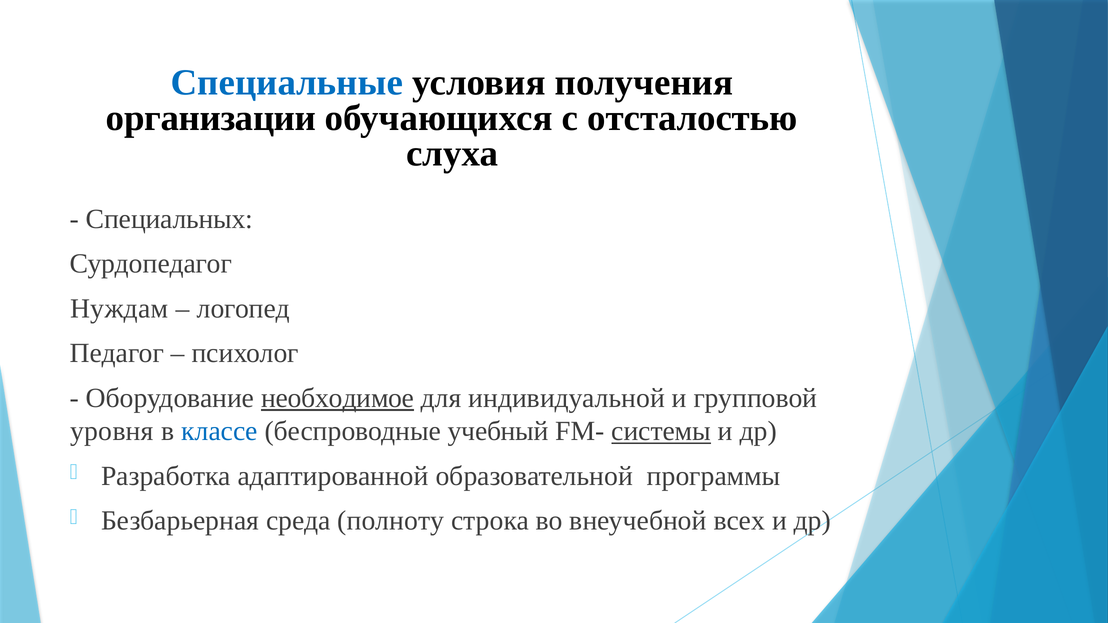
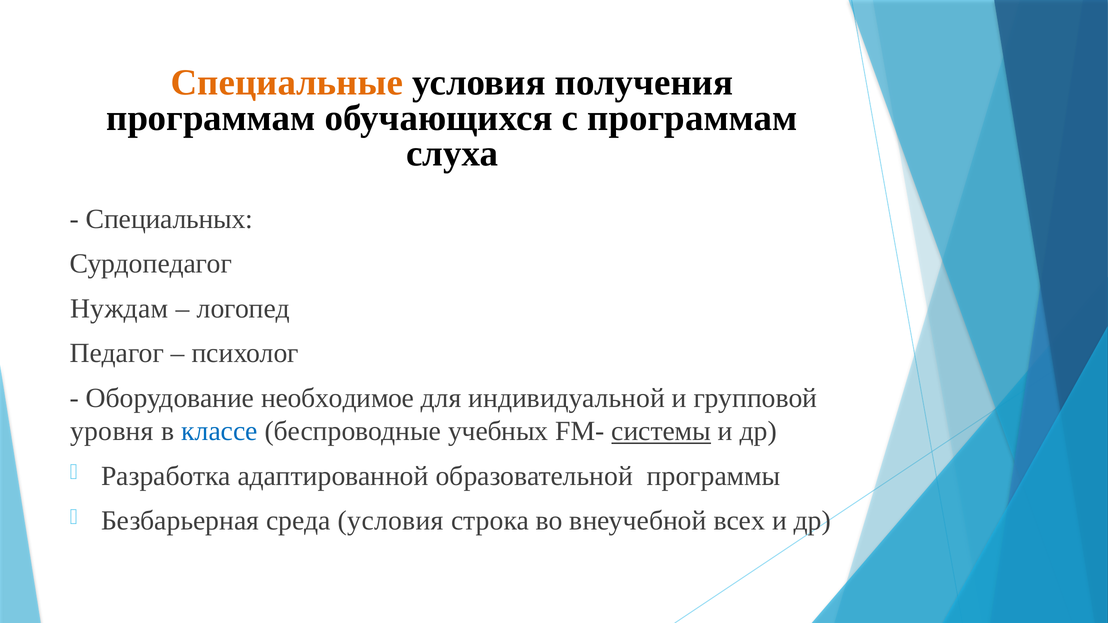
Специальные colour: blue -> orange (287, 83)
организации: организации -> программам (211, 118)
с отсталостью: отсталостью -> программам (692, 118)
необходимое underline: present -> none (338, 398)
учебный: учебный -> учебных (498, 431)
среда полноту: полноту -> условия (391, 521)
